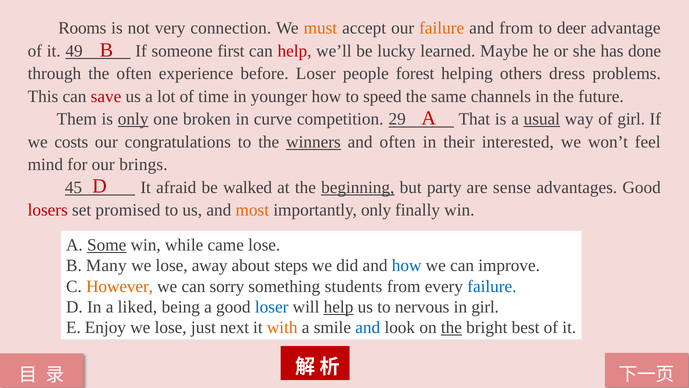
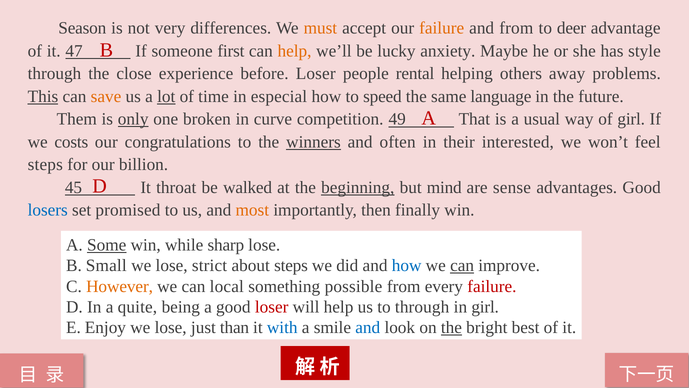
Rooms: Rooms -> Season (82, 28)
connection: connection -> differences (231, 28)
49: 49 -> 47 (74, 51)
help colour: red -> orange (295, 51)
learned: learned -> anxiety (448, 51)
done: done -> style (645, 51)
the often: often -> close (134, 74)
forest: forest -> rental (415, 74)
dress: dress -> away (567, 74)
This underline: none -> present (43, 96)
save colour: red -> orange (106, 96)
lot underline: none -> present (166, 96)
younger: younger -> especial (279, 96)
channels: channels -> language (501, 96)
29: 29 -> 49 (397, 119)
usual underline: present -> none (542, 119)
mind: mind -> steps (45, 165)
brings: brings -> billion (144, 165)
afraid: afraid -> throat (176, 187)
party: party -> mind (444, 187)
losers colour: red -> blue (48, 210)
importantly only: only -> then (376, 210)
came: came -> sharp (226, 245)
Many: Many -> Small (106, 265)
away: away -> strict (210, 265)
can underline: none -> present (462, 265)
sorry: sorry -> local (227, 286)
students: students -> possible (353, 286)
failure colour: blue -> red (492, 286)
liked: liked -> quite (137, 307)
loser colour: blue -> red (272, 307)
help underline: present -> none (339, 307)
to nervous: nervous -> through (422, 307)
next: next -> than (235, 327)
with colour: orange -> blue (282, 327)
